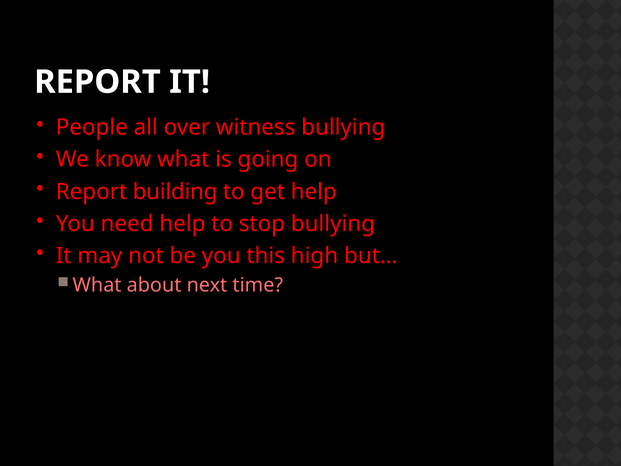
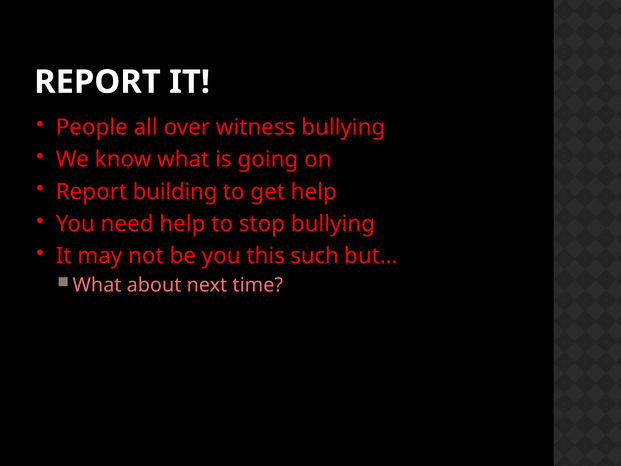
high: high -> such (315, 256)
